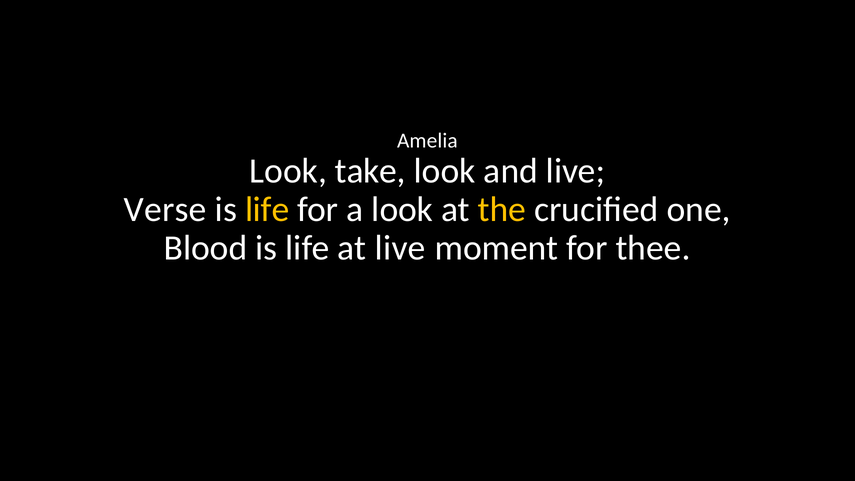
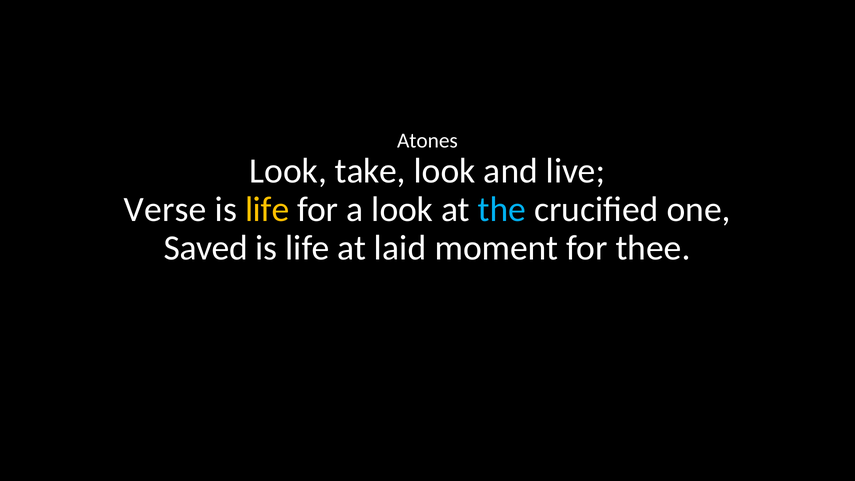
Amelia: Amelia -> Atones (427, 140)
the colour: yellow -> light blue (502, 210)
Blood: Blood -> Saved (206, 248)
at live: live -> laid (400, 248)
